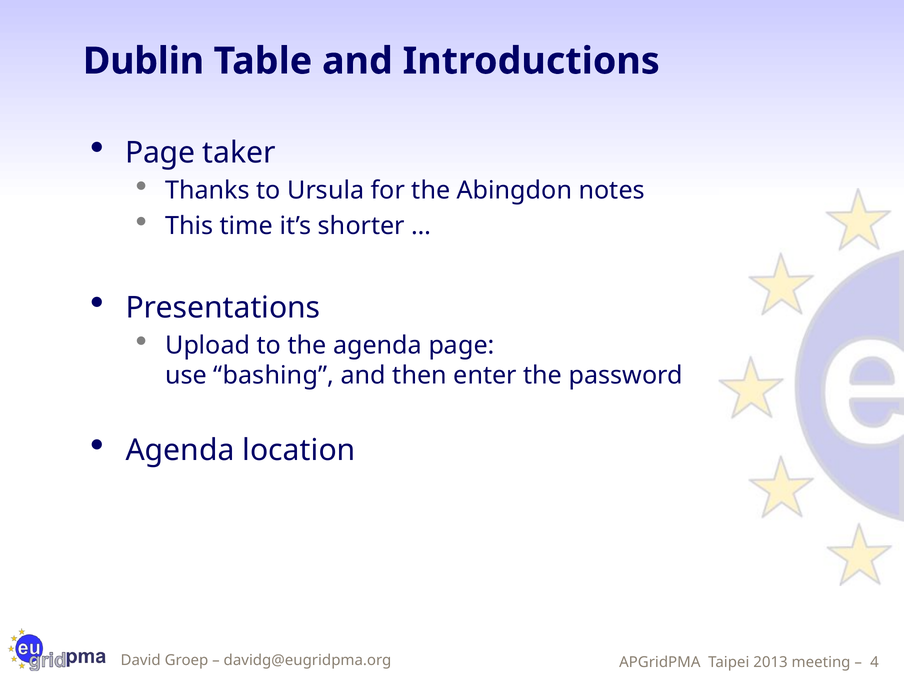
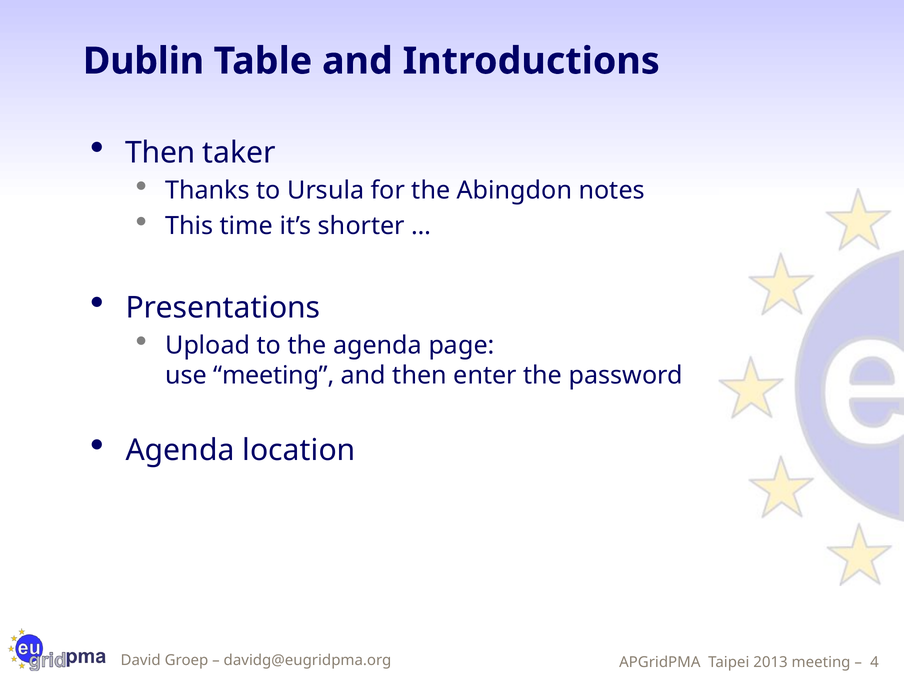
Page: Page -> Then (160, 153)
use bashing: bashing -> meeting (274, 376)
